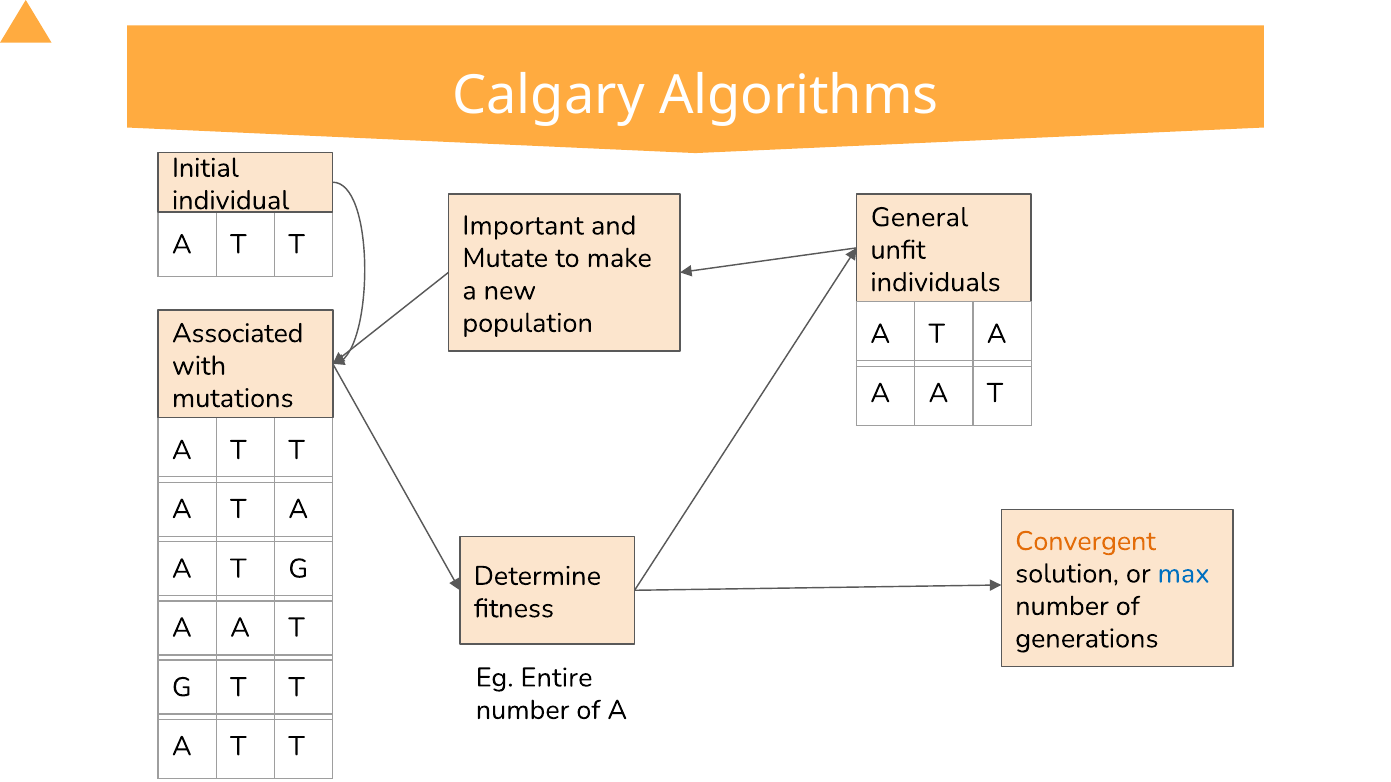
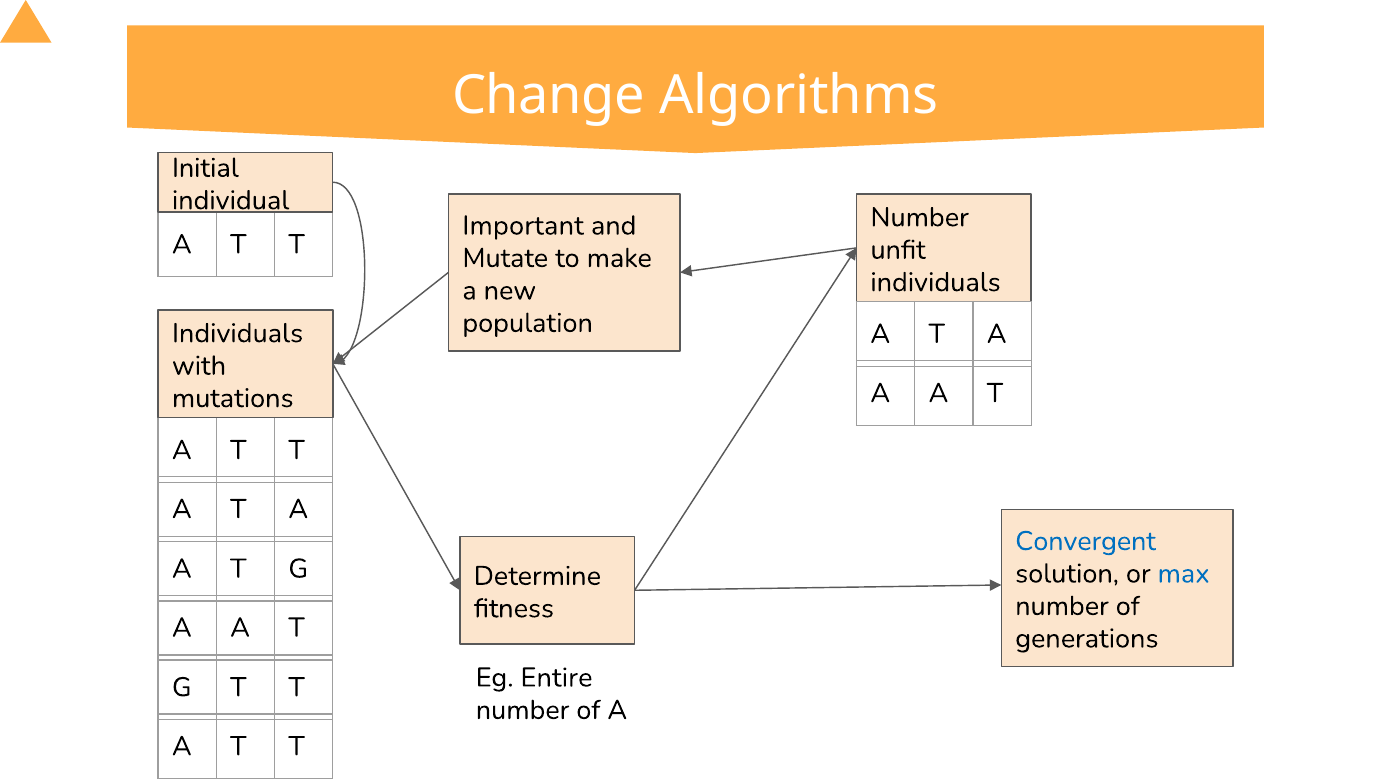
Calgary: Calgary -> Change (549, 96)
General: General -> Number (920, 217)
Associated: Associated -> Individuals (238, 333)
Convergent colour: orange -> blue (1085, 541)
